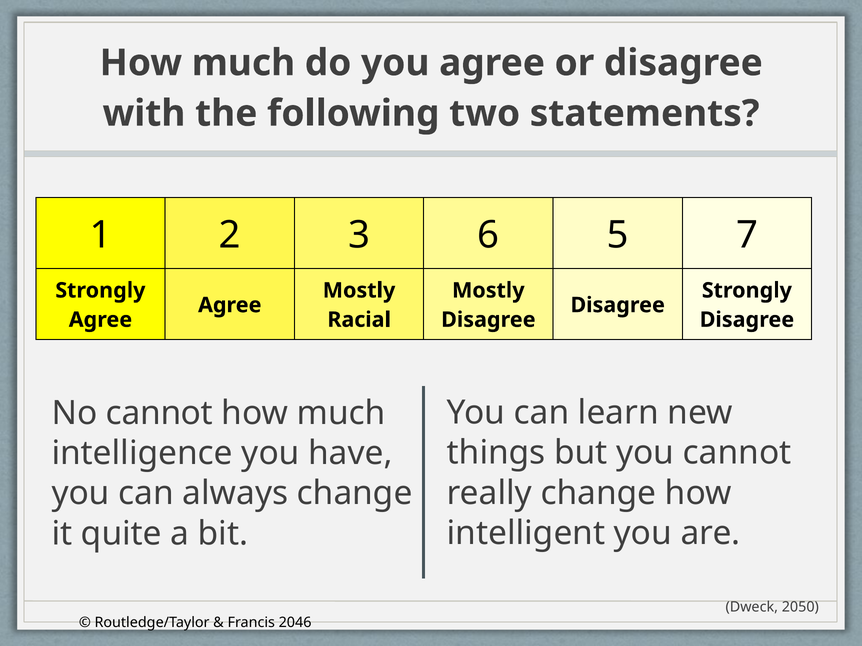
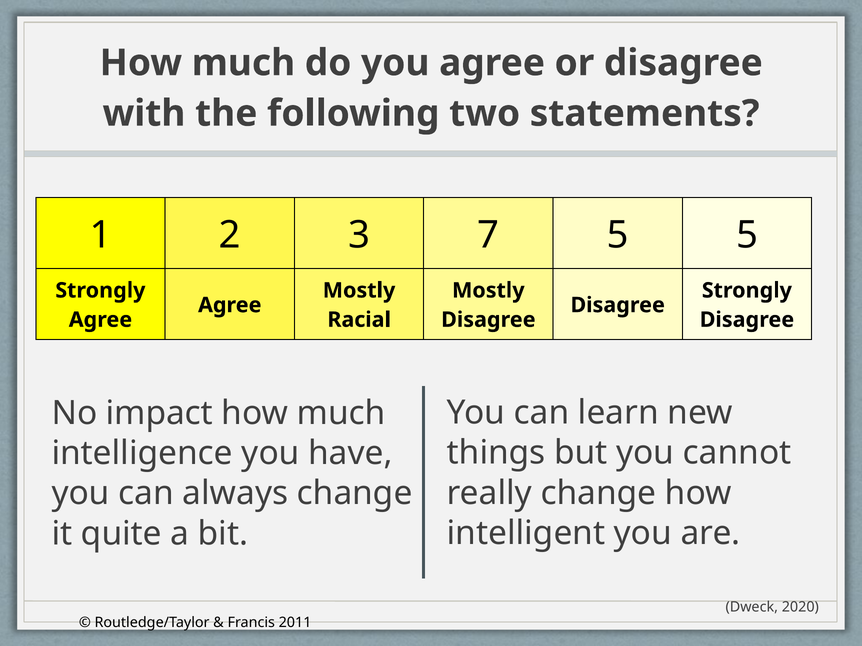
6: 6 -> 7 (488, 236)
5 7: 7 -> 5 (747, 236)
No cannot: cannot -> impact (159, 413)
2050: 2050 -> 2020 (800, 607)
2046: 2046 -> 2011 (295, 623)
